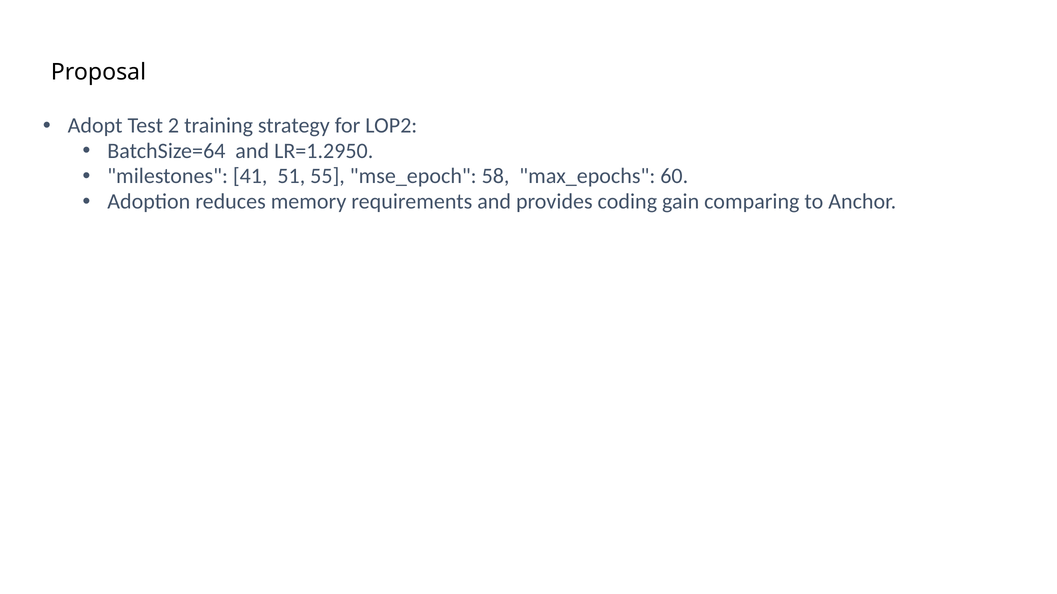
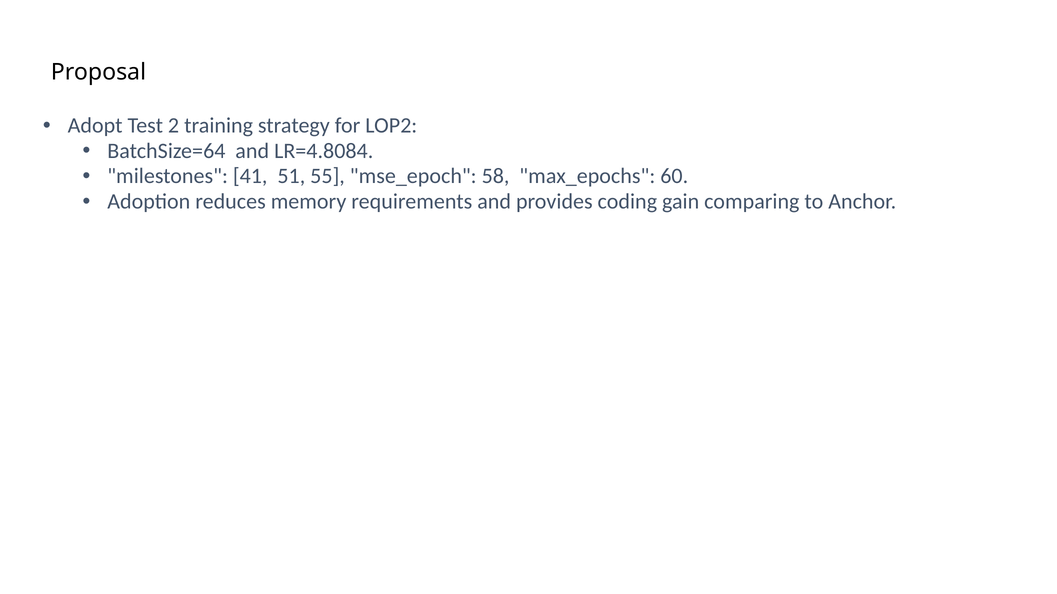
LR=1.2950: LR=1.2950 -> LR=4.8084 (324, 151)
